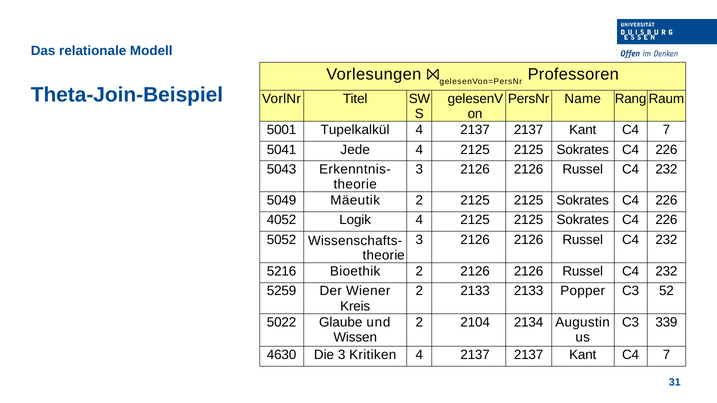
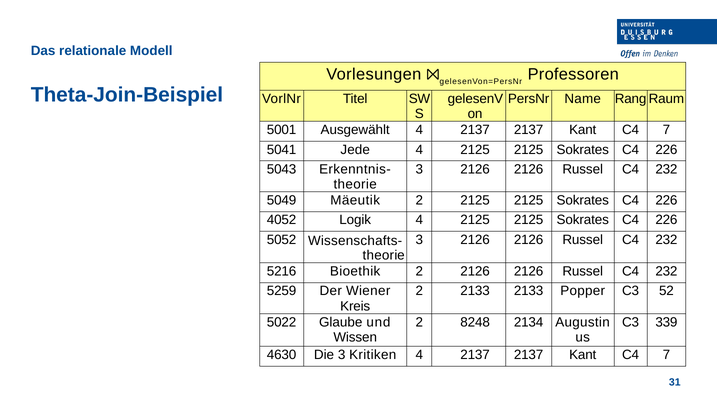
Tupelkalkül: Tupelkalkül -> Ausgewählt (355, 130)
2104: 2104 -> 8248 (475, 322)
